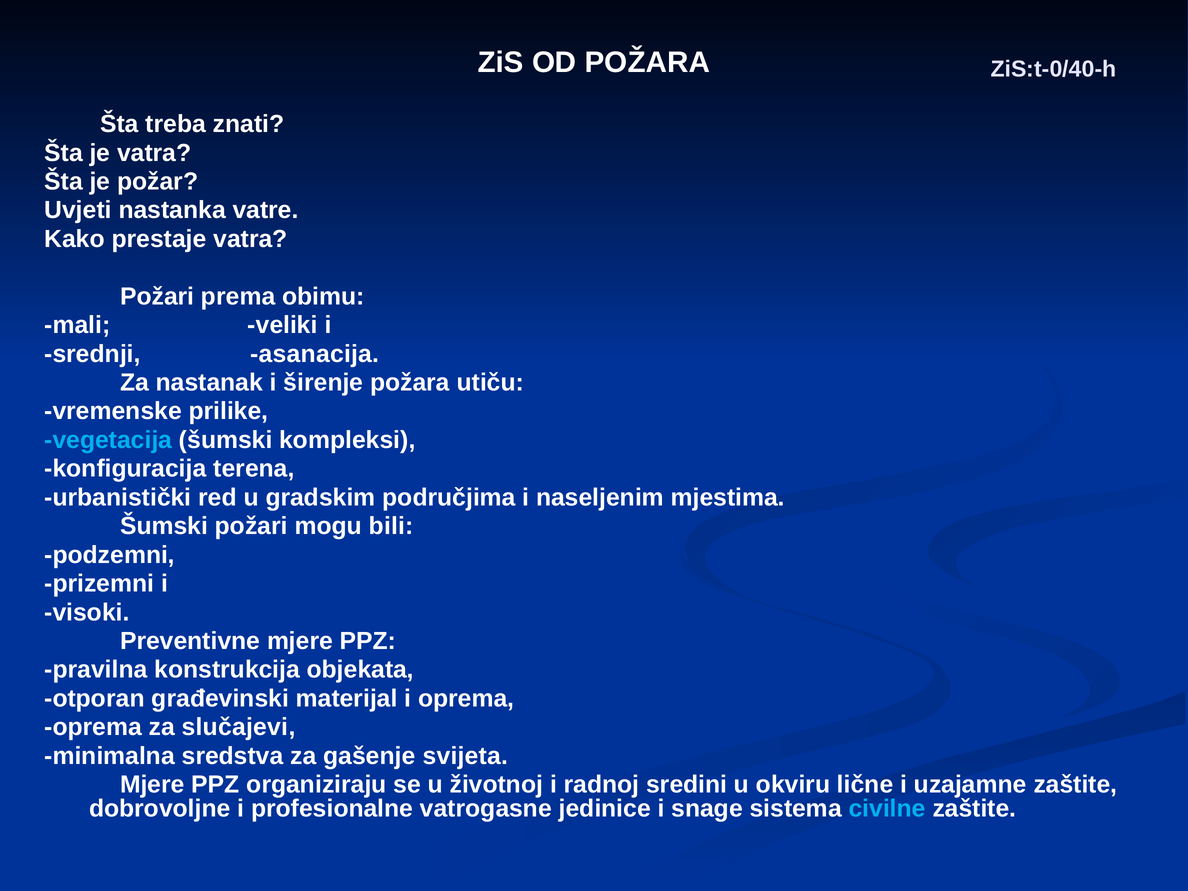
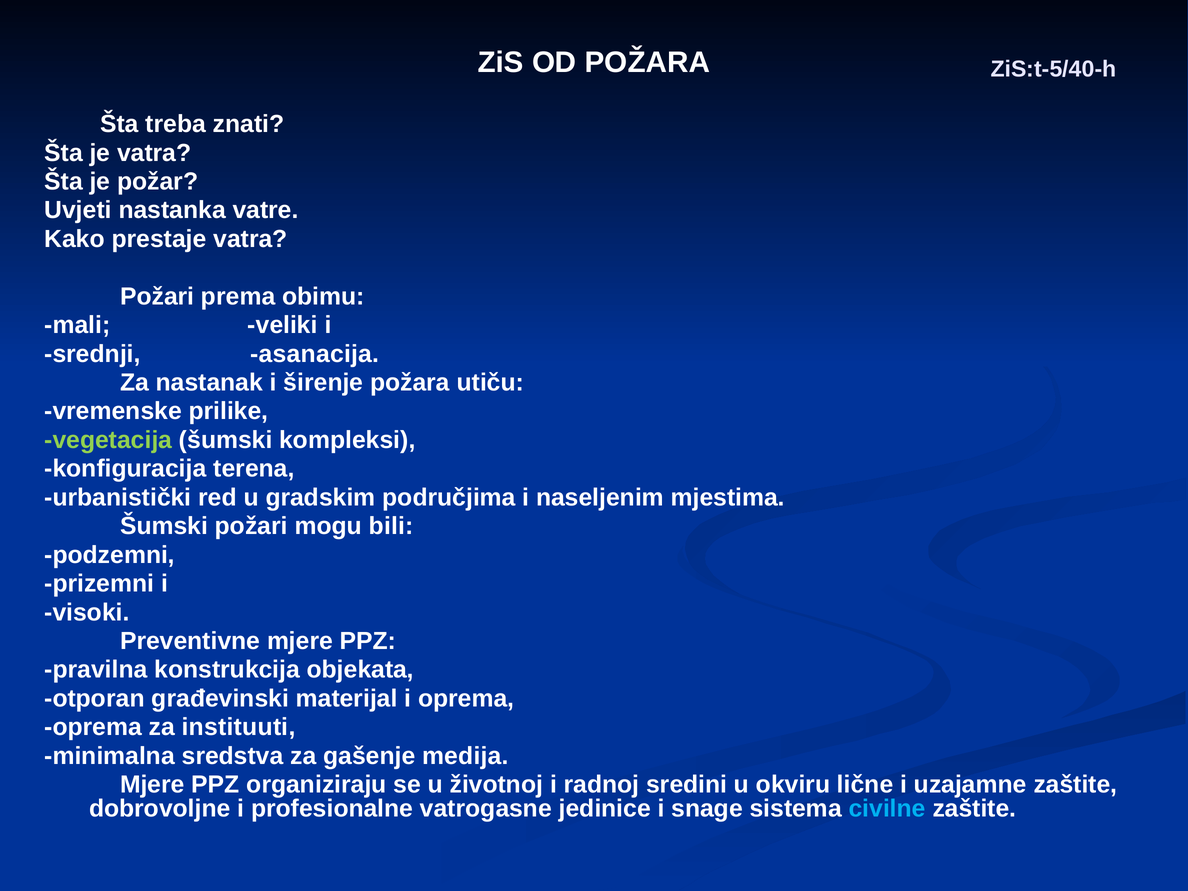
ZiS:t-0/40-h: ZiS:t-0/40-h -> ZiS:t-5/40-h (1053, 69)
vegetacija colour: light blue -> light green (108, 440)
slučajevi: slučajevi -> instituuti (239, 727)
svijeta: svijeta -> medija (465, 756)
